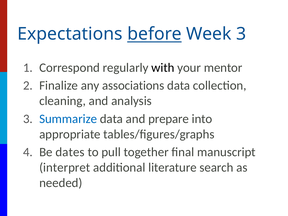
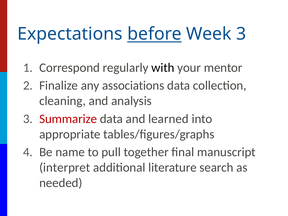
Summarize colour: blue -> red (68, 119)
prepare: prepare -> learned (168, 119)
dates: dates -> name (70, 152)
